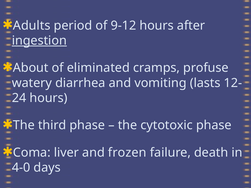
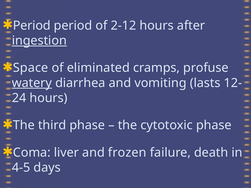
Adults: Adults -> Period (32, 26)
9-12: 9-12 -> 2-12 (123, 26)
About: About -> Space (31, 68)
watery underline: none -> present (32, 83)
4-0: 4-0 -> 4-5 (21, 168)
